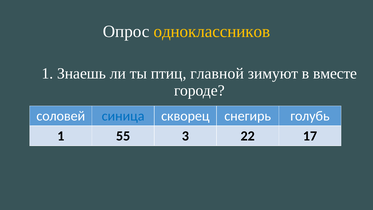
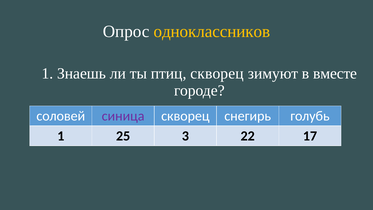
птиц главной: главной -> скворец (217, 74)
синица colour: blue -> purple (123, 116)
55: 55 -> 25 (123, 136)
